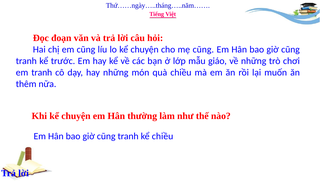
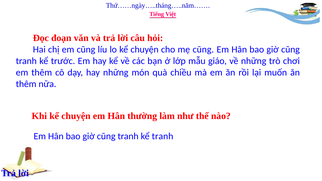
em tranh: tranh -> thêm (42, 72)
kể chiều: chiều -> tranh (163, 136)
